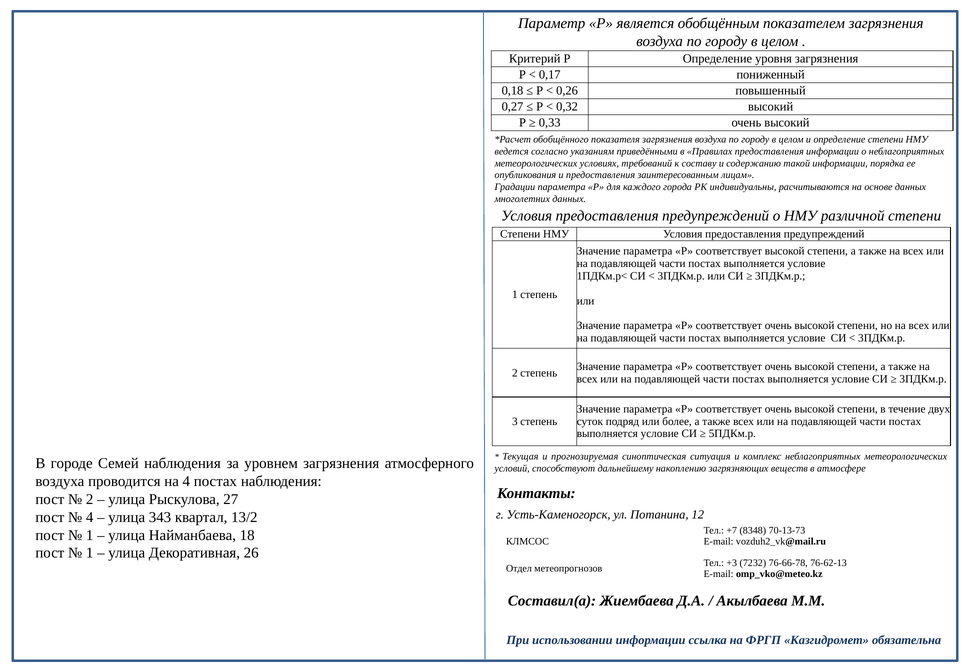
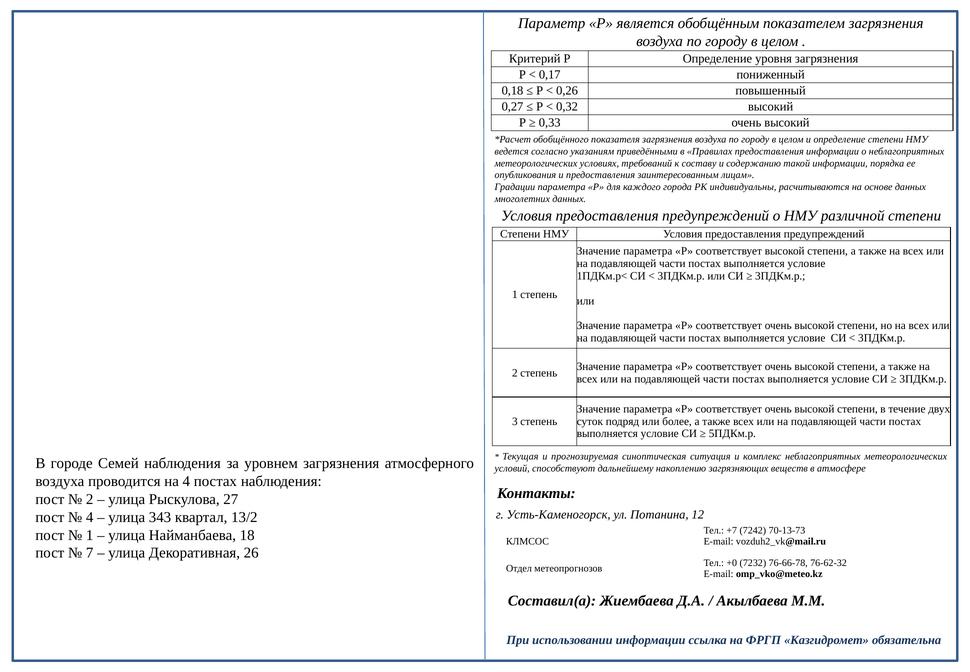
8348: 8348 -> 7242 (753, 530)
1: 1 -> 7 (90, 553)
+3: +3 -> +0 (732, 563)
76-62-13: 76-62-13 -> 76-62-32 (829, 563)
